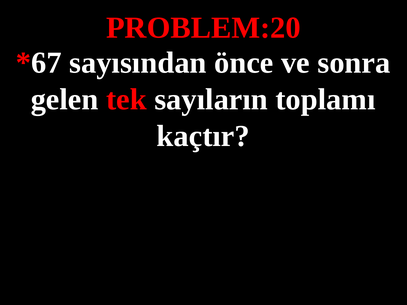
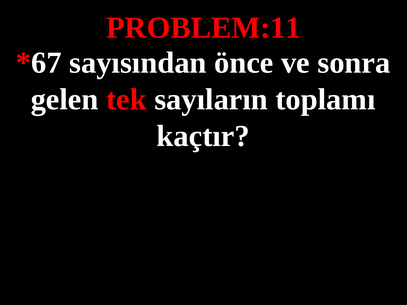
PROBLEM:20: PROBLEM:20 -> PROBLEM:11 (203, 28)
